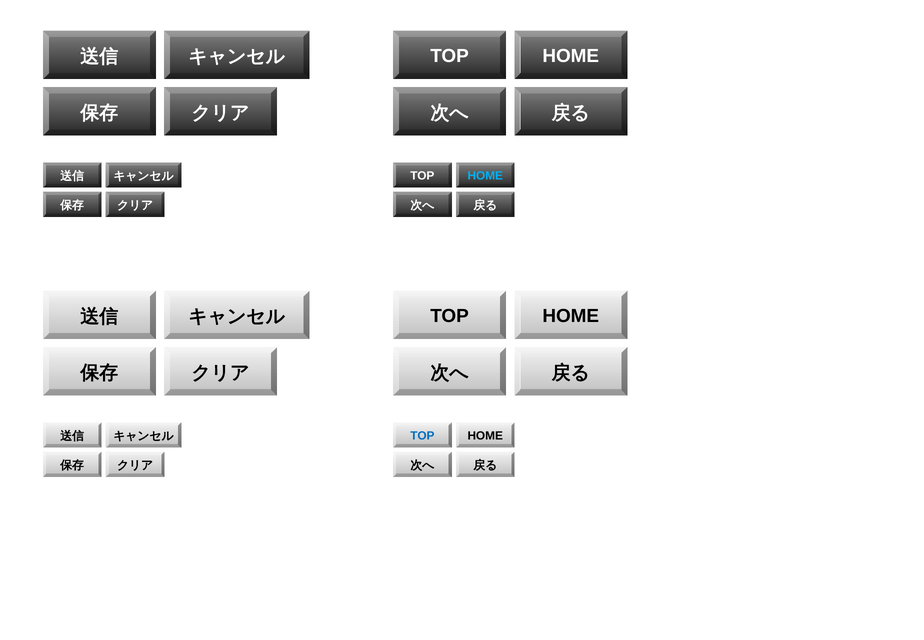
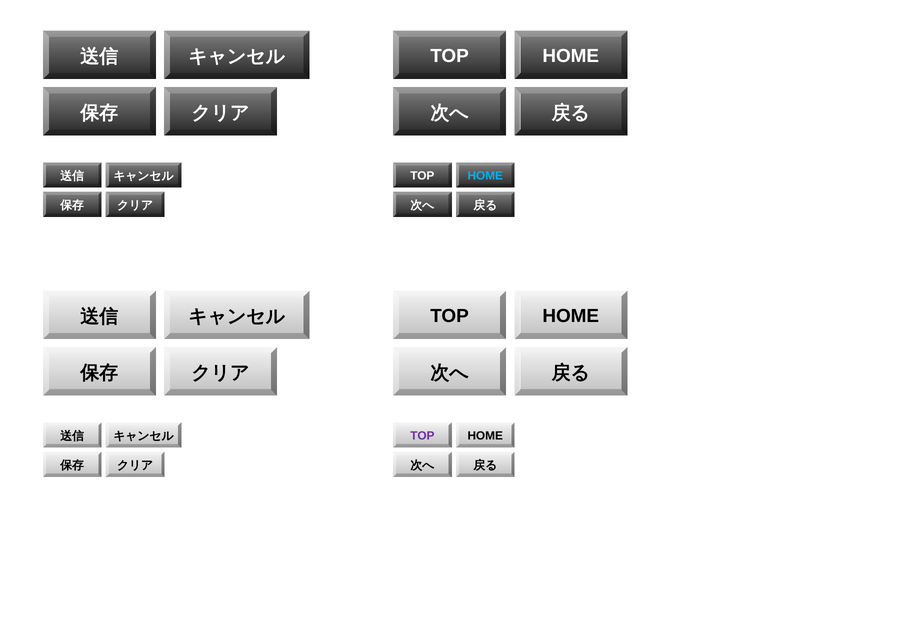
TOP colour: blue -> purple (422, 436)
